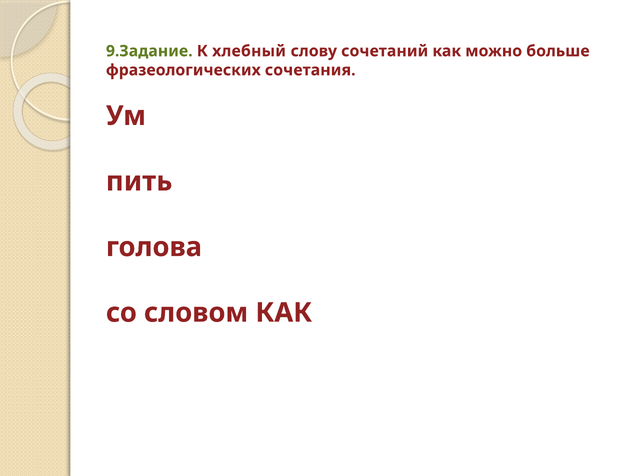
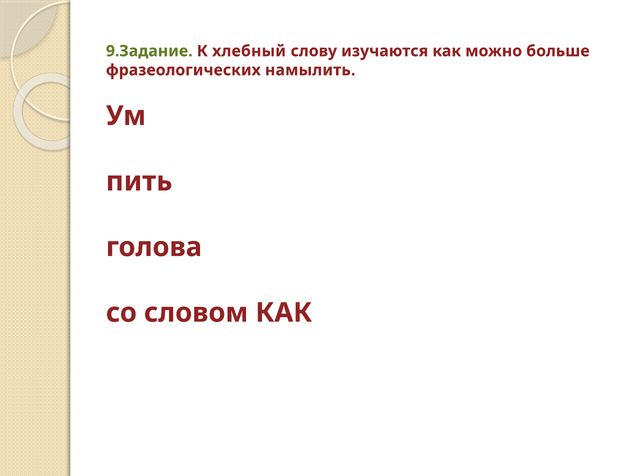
сочетаний: сочетаний -> изучаются (385, 51)
сочетания: сочетания -> намылить (310, 70)
